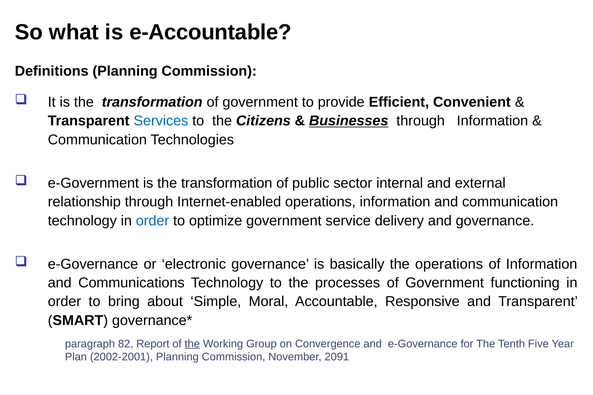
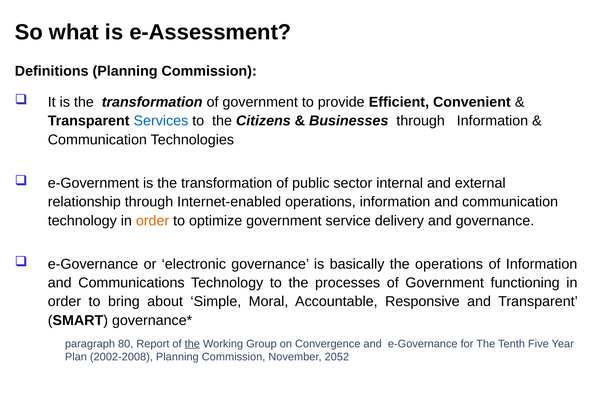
e-Accountable: e-Accountable -> e-Assessment (210, 32)
Businesses underline: present -> none (349, 121)
order colour: blue -> orange (153, 221)
82: 82 -> 80 (126, 344)
2002-2001: 2002-2001 -> 2002-2008 (121, 357)
2091: 2091 -> 2052 (337, 357)
